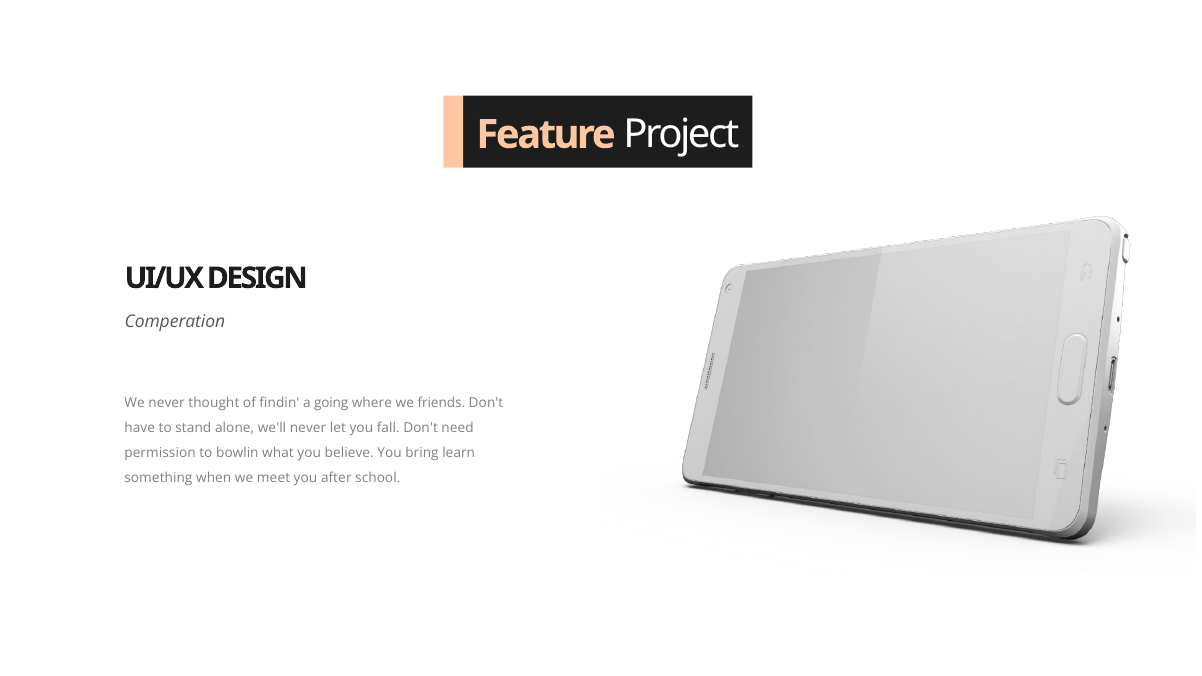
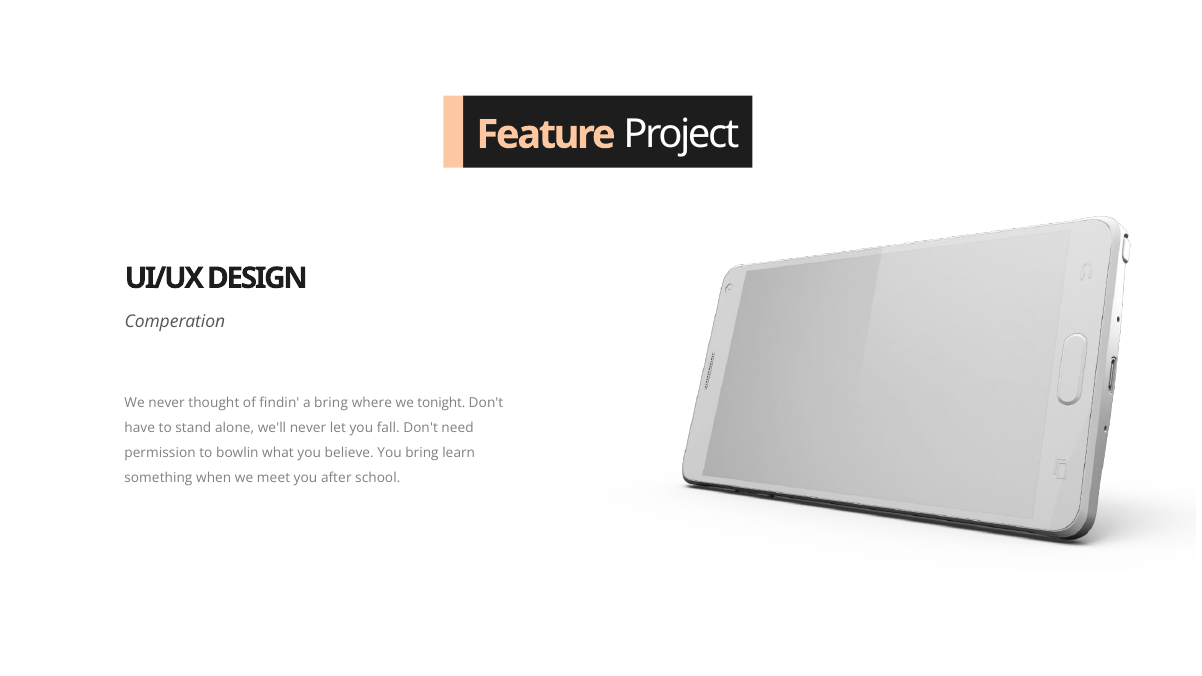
a going: going -> bring (331, 404)
friends: friends -> tonight (441, 404)
